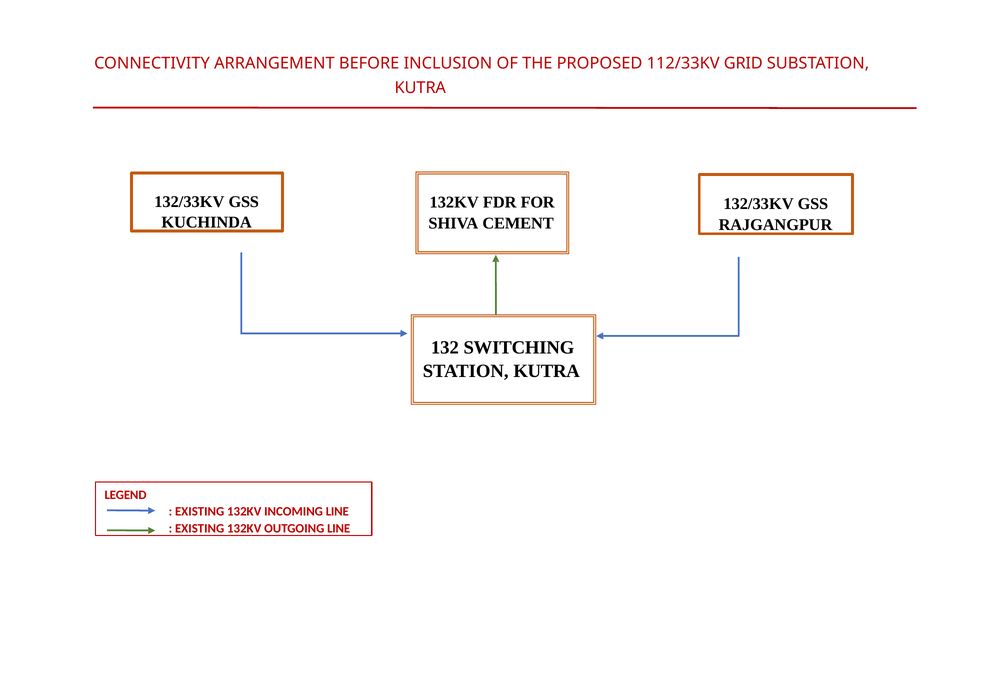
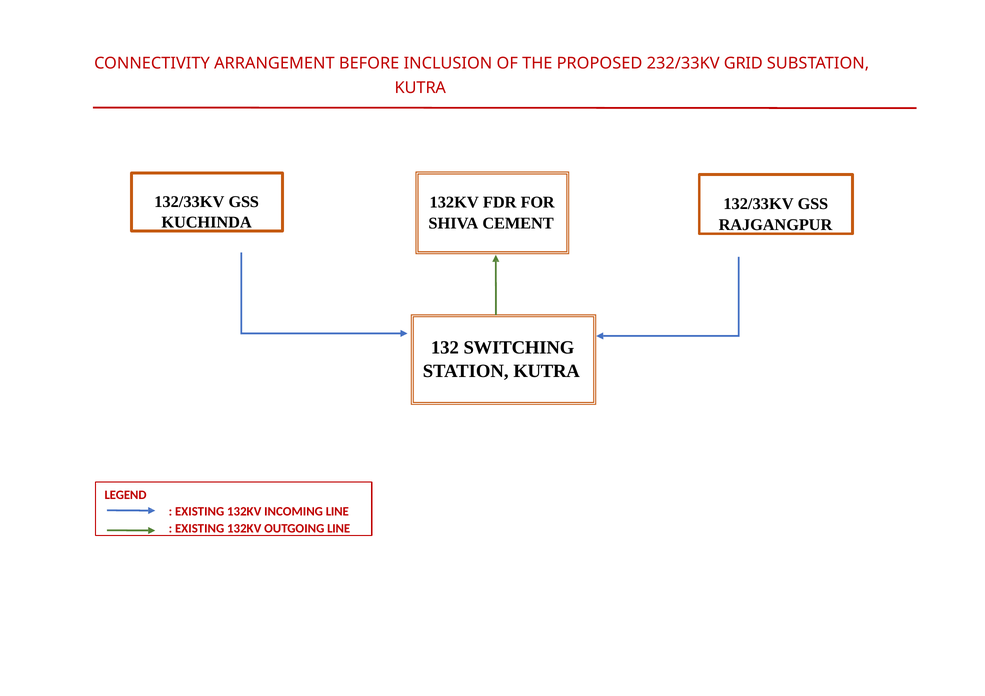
112/33KV: 112/33KV -> 232/33KV (683, 63)
